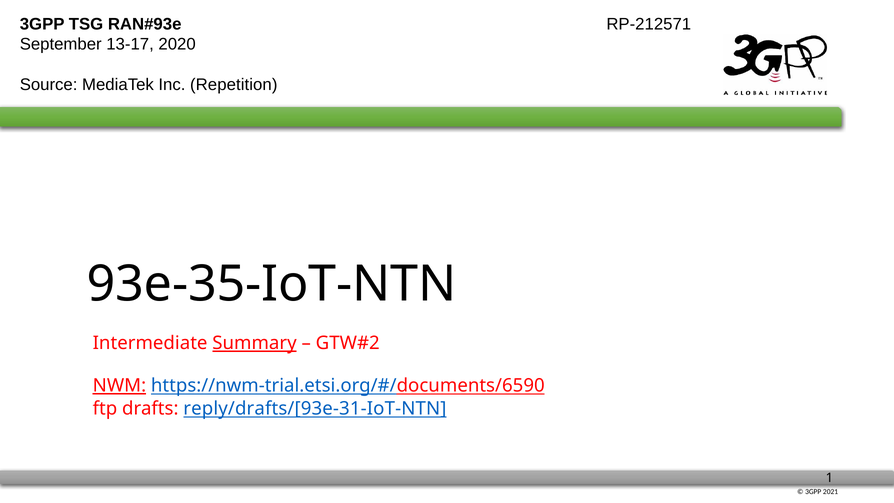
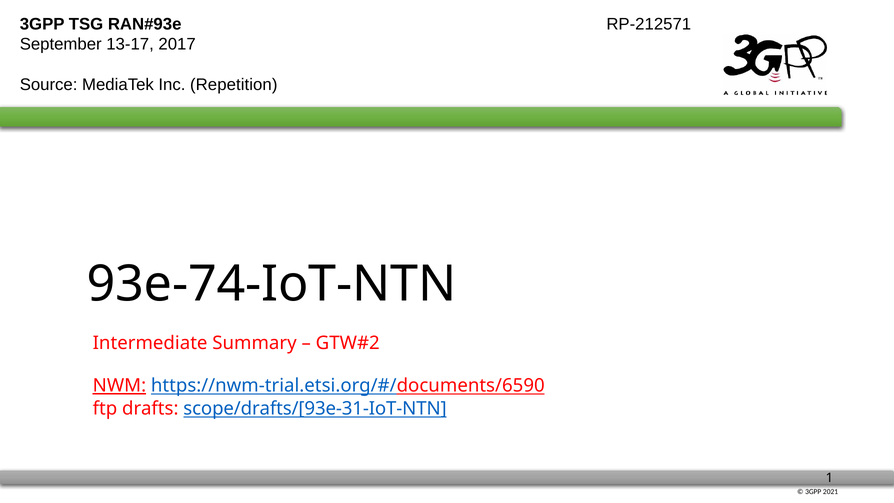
2020: 2020 -> 2017 (177, 44)
93e-35-IoT-NTN: 93e-35-IoT-NTN -> 93e-74-IoT-NTN (271, 284)
Summary underline: present -> none (254, 343)
reply/drafts/[93e-31-IoT-NTN: reply/drafts/[93e-31-IoT-NTN -> scope/drafts/[93e-31-IoT-NTN (315, 409)
